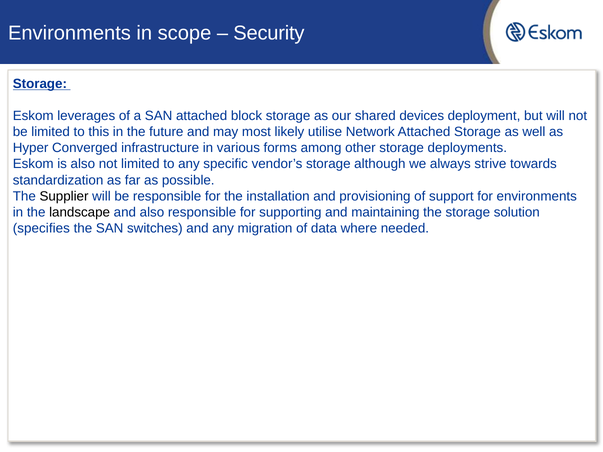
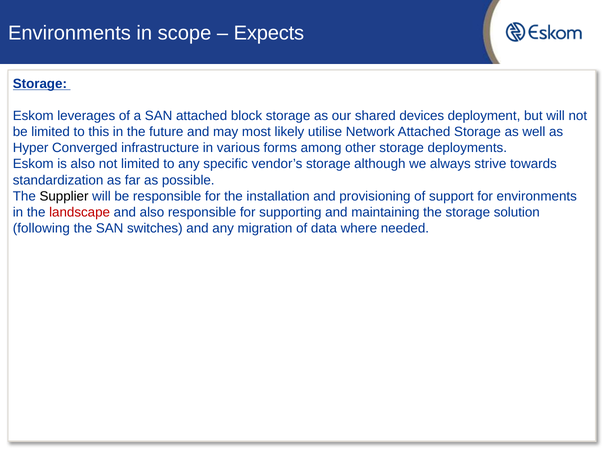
Security: Security -> Expects (269, 33)
landscape colour: black -> red (80, 212)
specifies: specifies -> following (41, 228)
